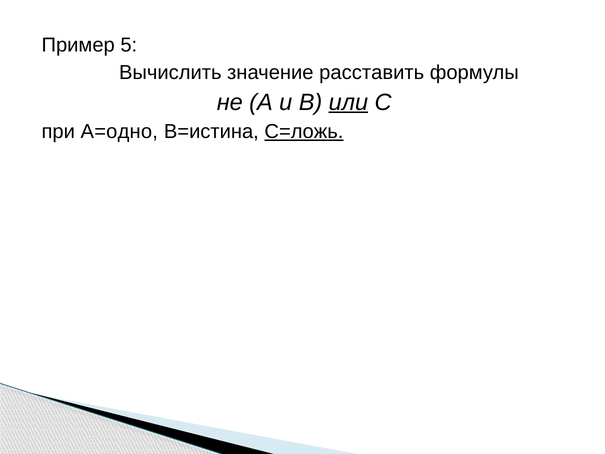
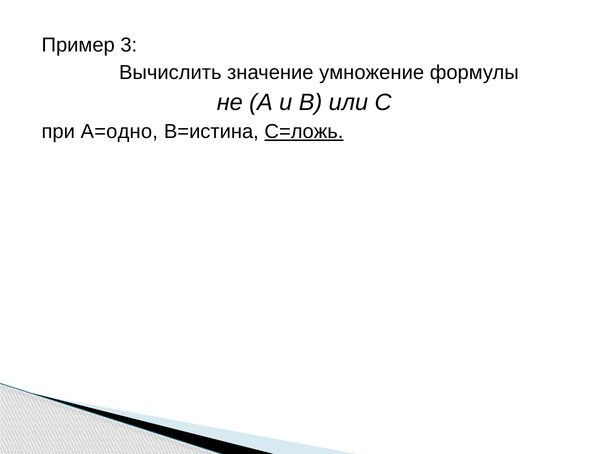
5: 5 -> 3 (129, 45)
расставить: расставить -> умножение (372, 72)
или underline: present -> none (348, 102)
